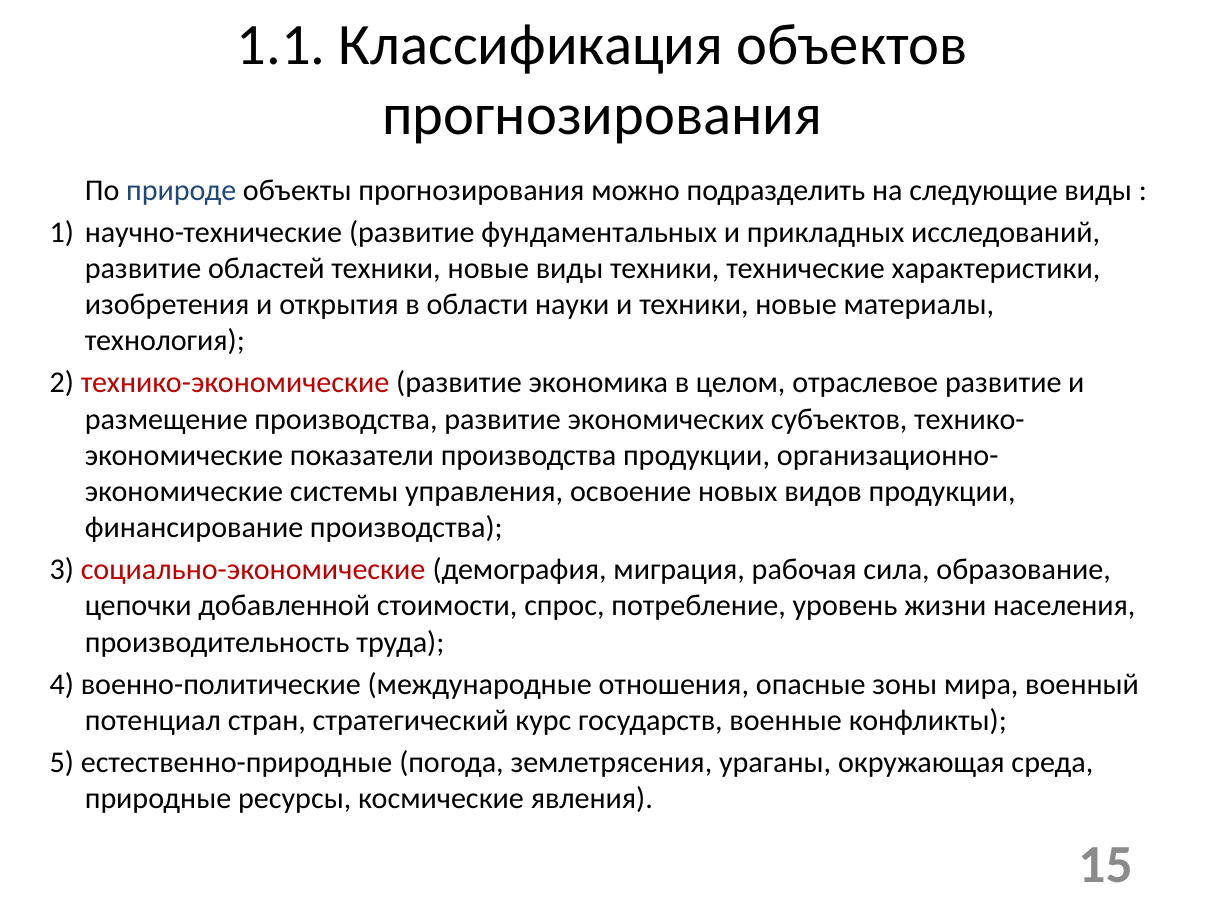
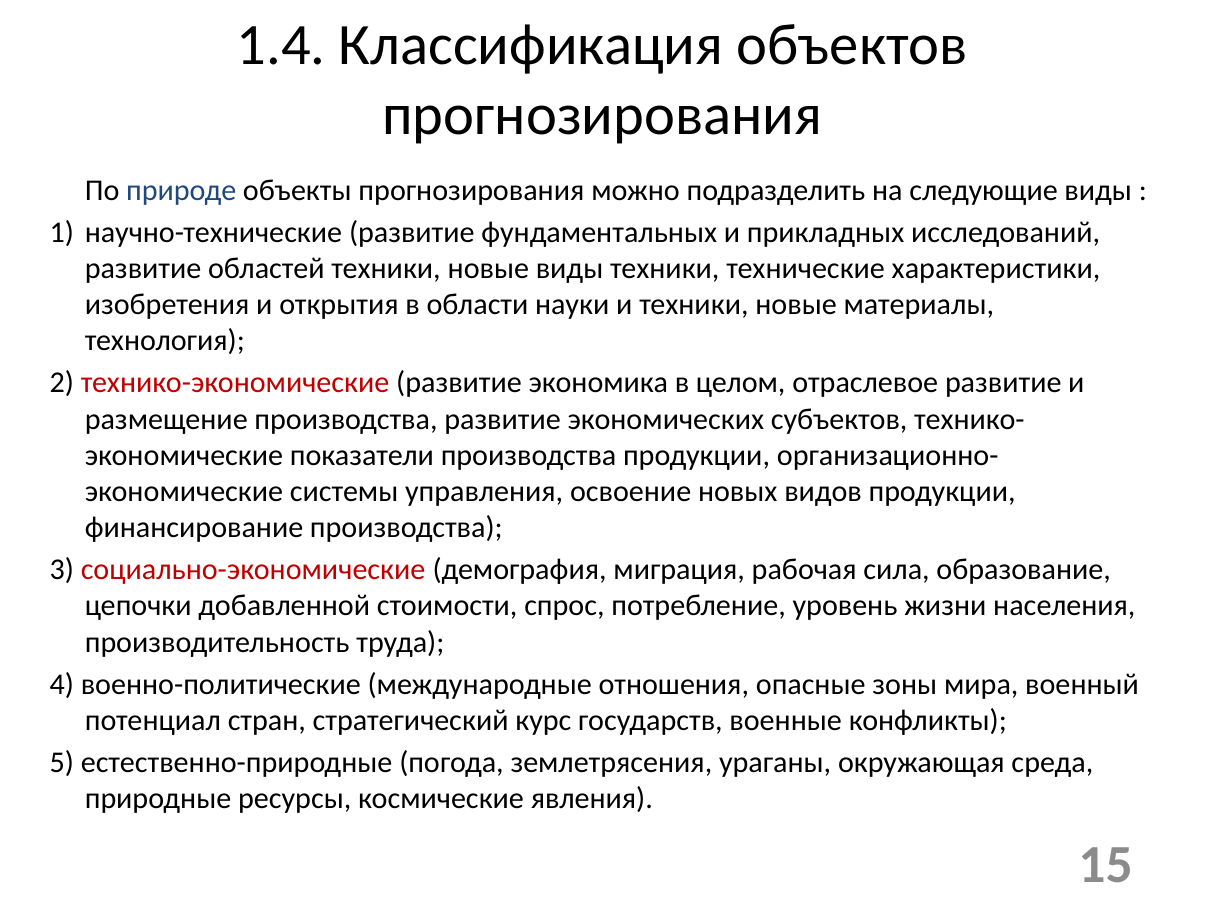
1.1: 1.1 -> 1.4 (281, 45)
